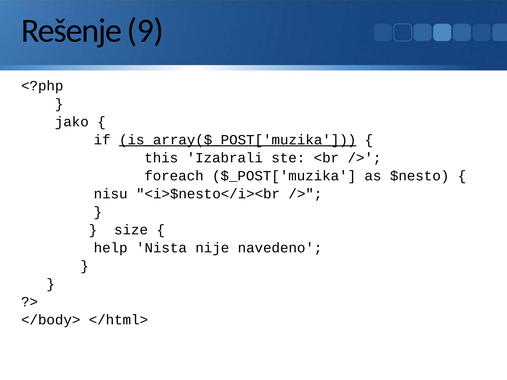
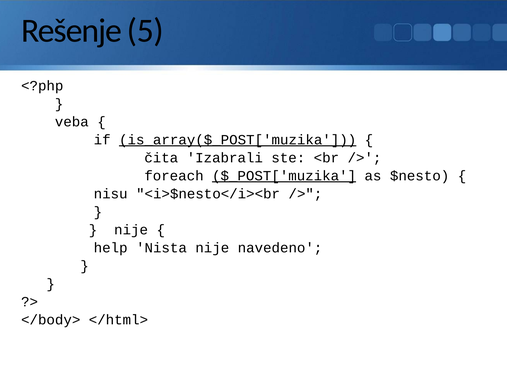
9: 9 -> 5 (145, 31)
jako: jako -> veba (72, 122)
this: this -> čita (161, 158)
$_POST['muzika underline: none -> present (284, 176)
size: size -> nije (131, 230)
